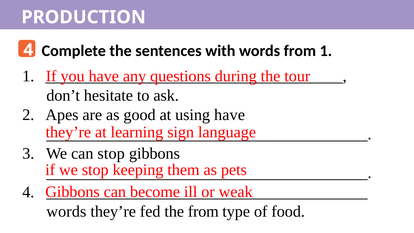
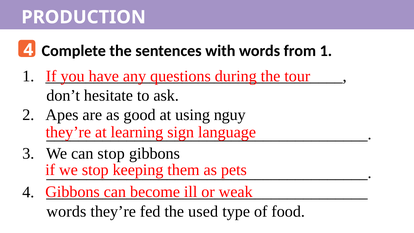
using have: have -> nguy (230, 115)
the from: from -> used (203, 212)
